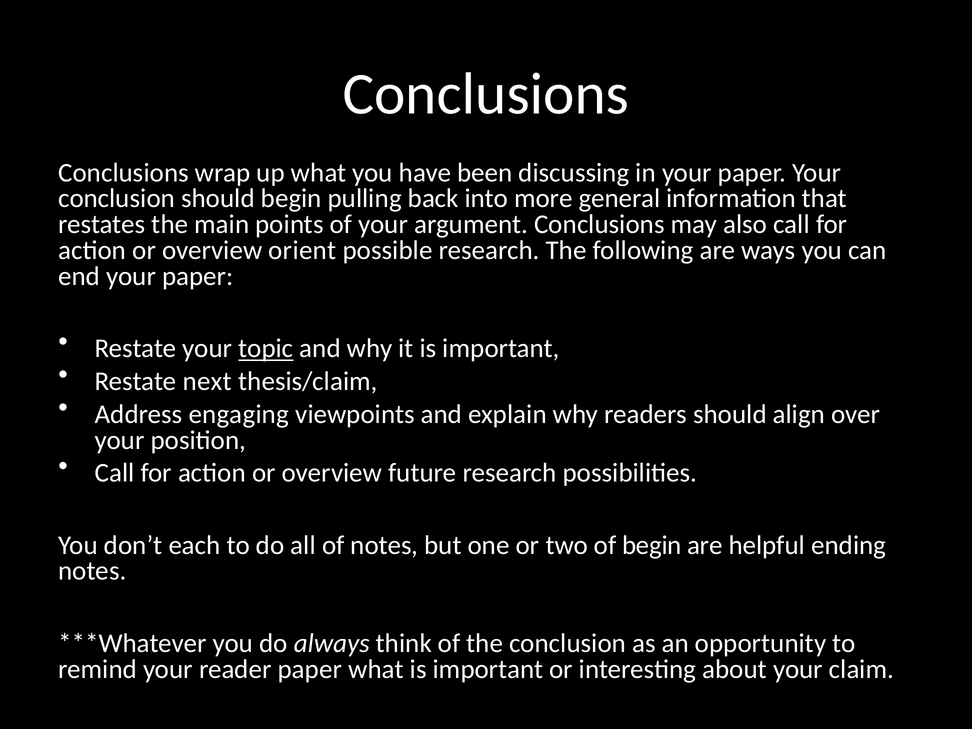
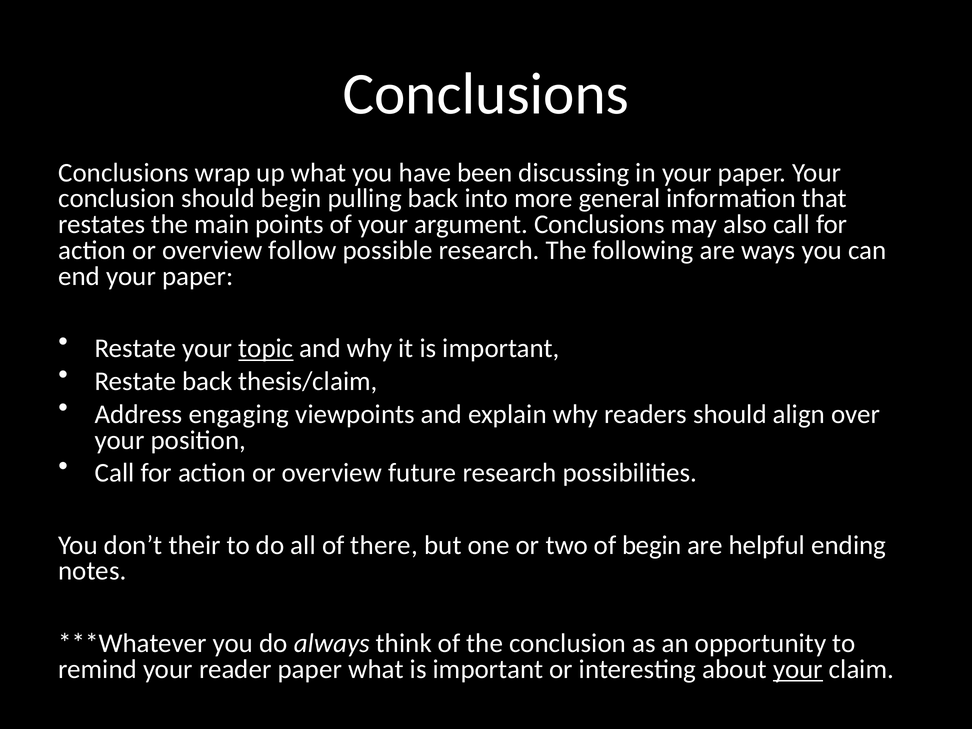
orient: orient -> follow (303, 250)
Restate next: next -> back (208, 381)
each: each -> their (195, 545)
of notes: notes -> there (384, 545)
your underline: none -> present (798, 669)
